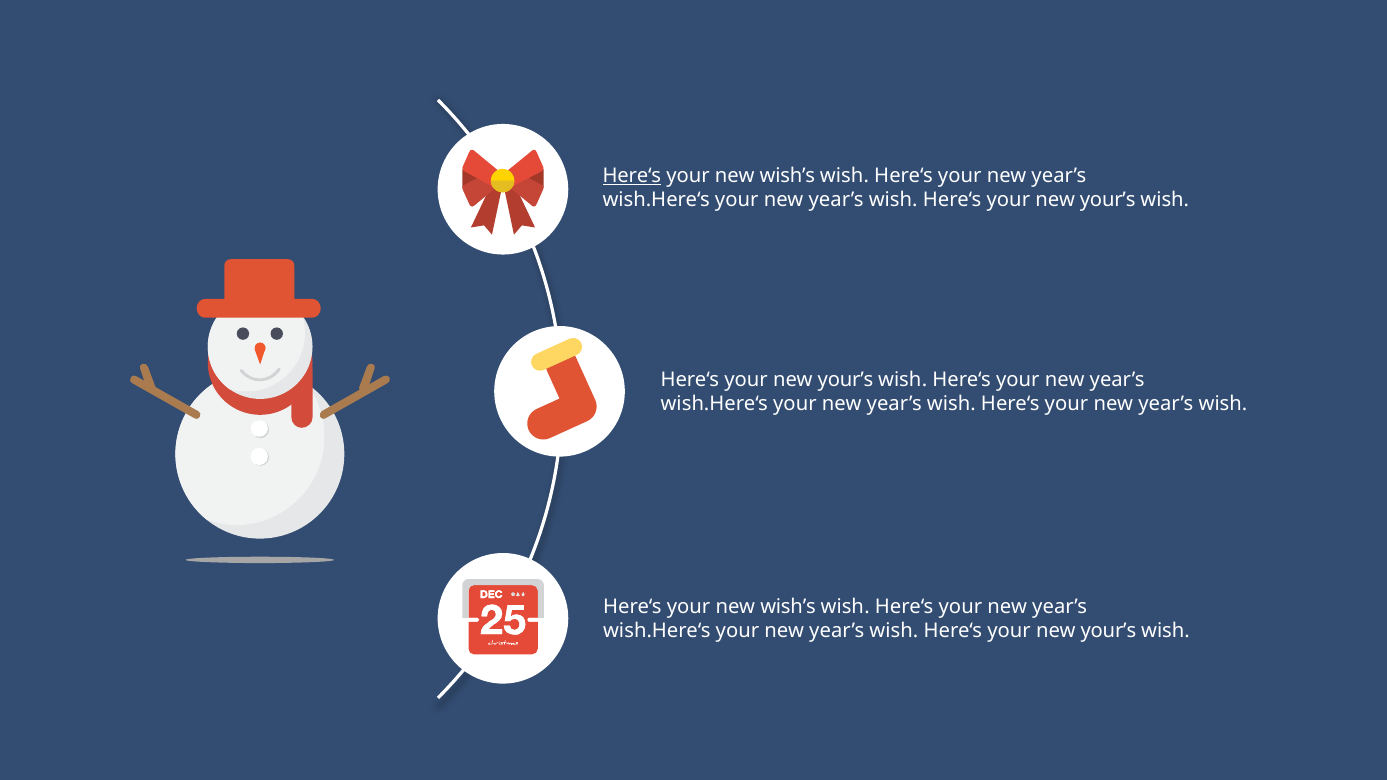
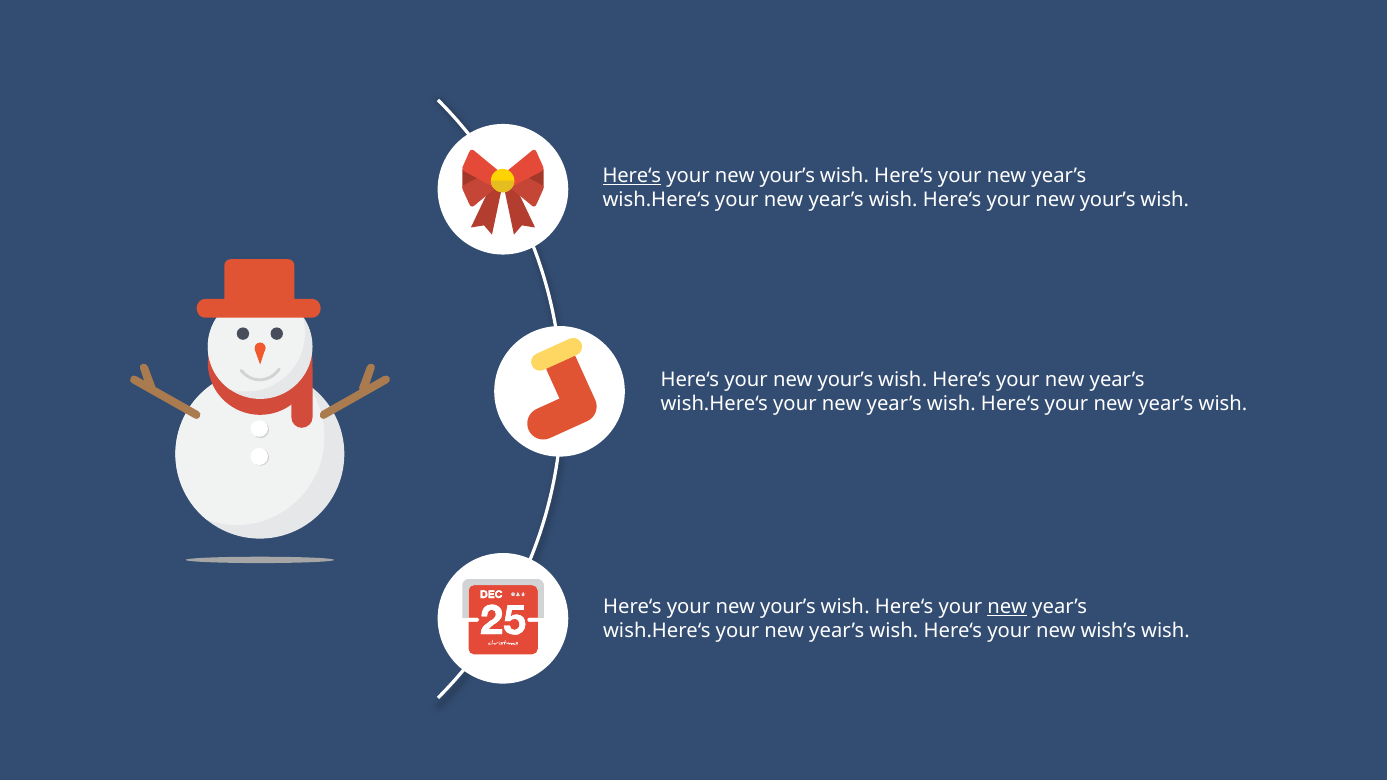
wish’s: wish’s -> your’s (787, 176)
wish’s: wish’s -> your’s (788, 607)
new underline: none -> present (1007, 607)
your’s: your’s -> wish’s (1108, 631)
